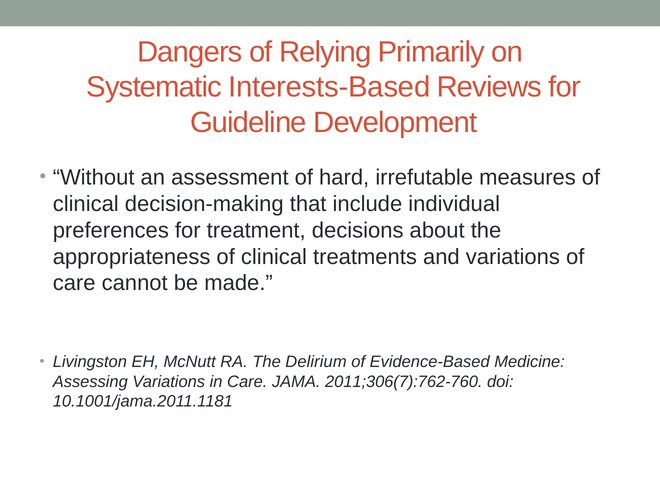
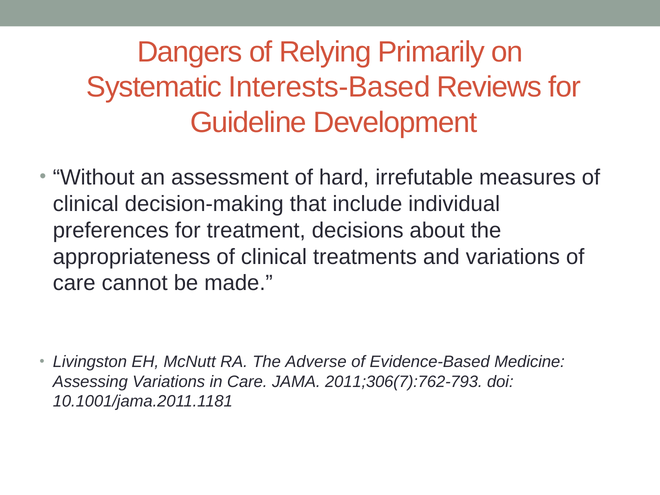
Delirium: Delirium -> Adverse (316, 362)
2011;306(7):762-760: 2011;306(7):762-760 -> 2011;306(7):762-793 (404, 382)
